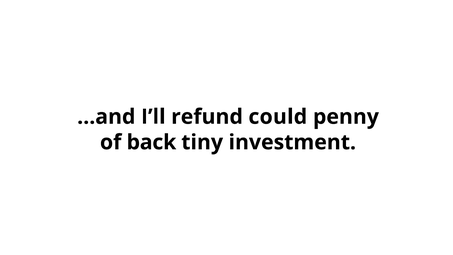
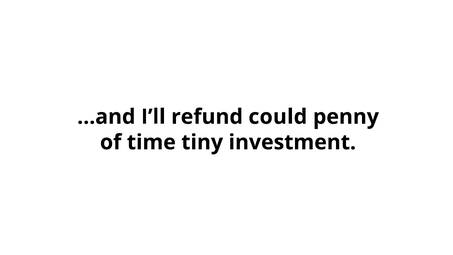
back: back -> time (151, 142)
